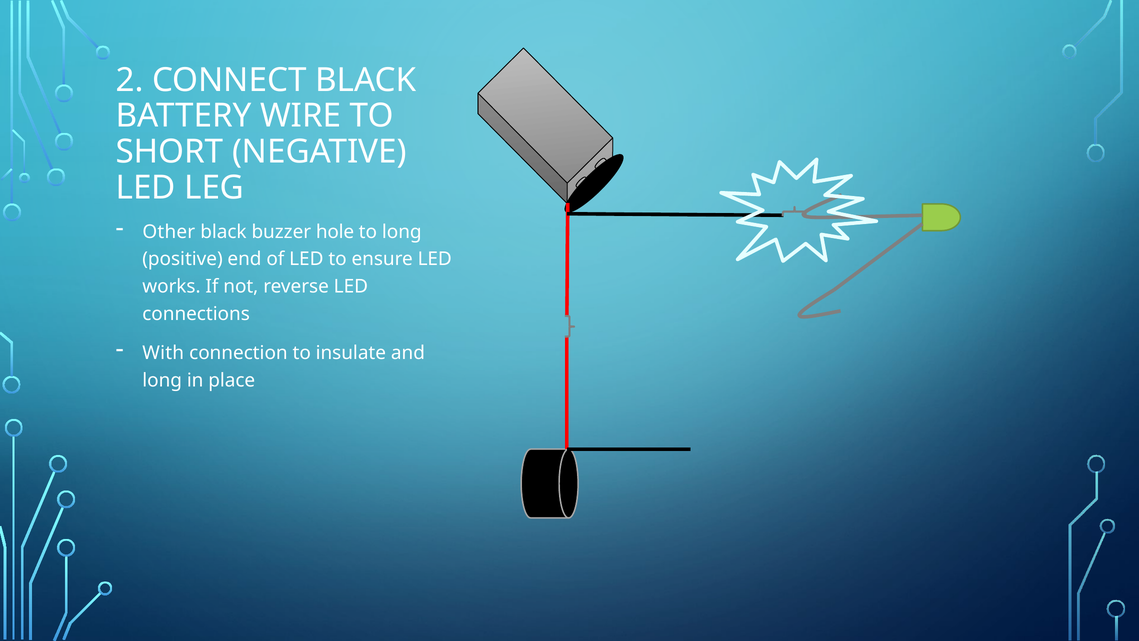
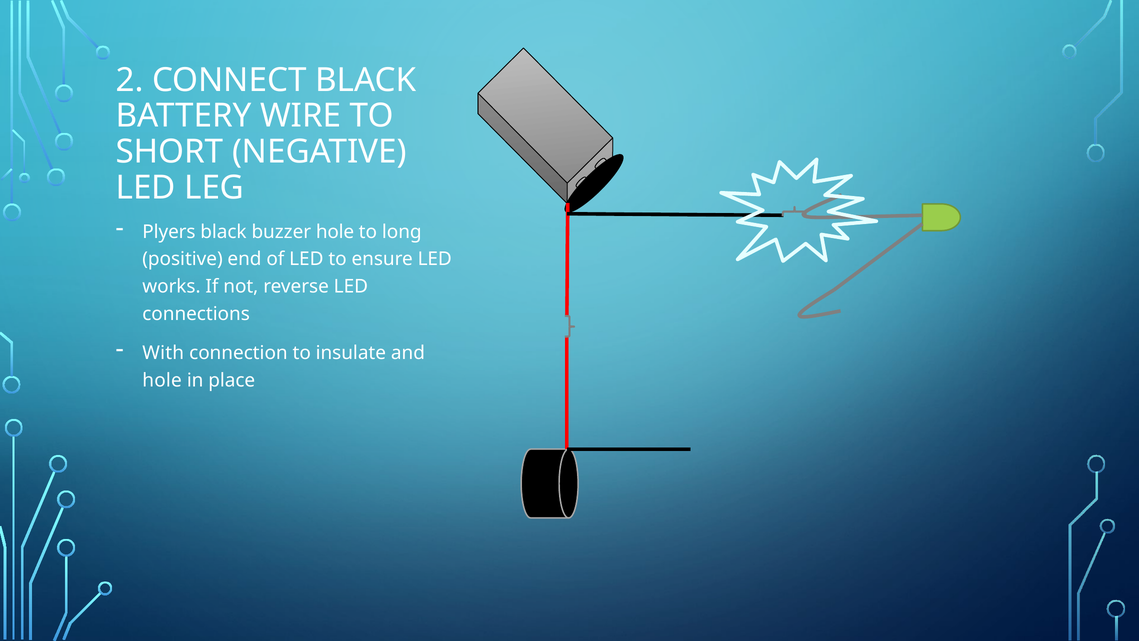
Other: Other -> Plyers (169, 232)
long: long -> hole (162, 380)
